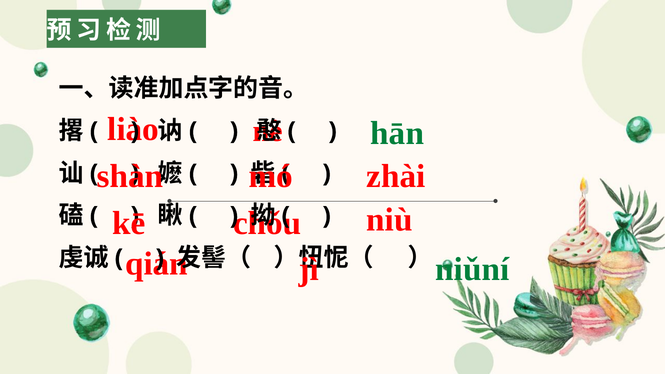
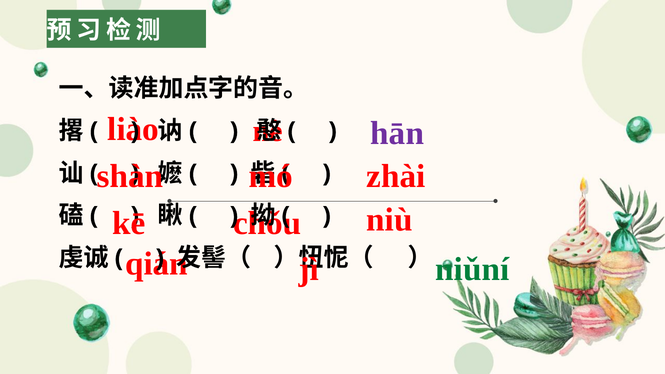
hān colour: green -> purple (397, 133)
